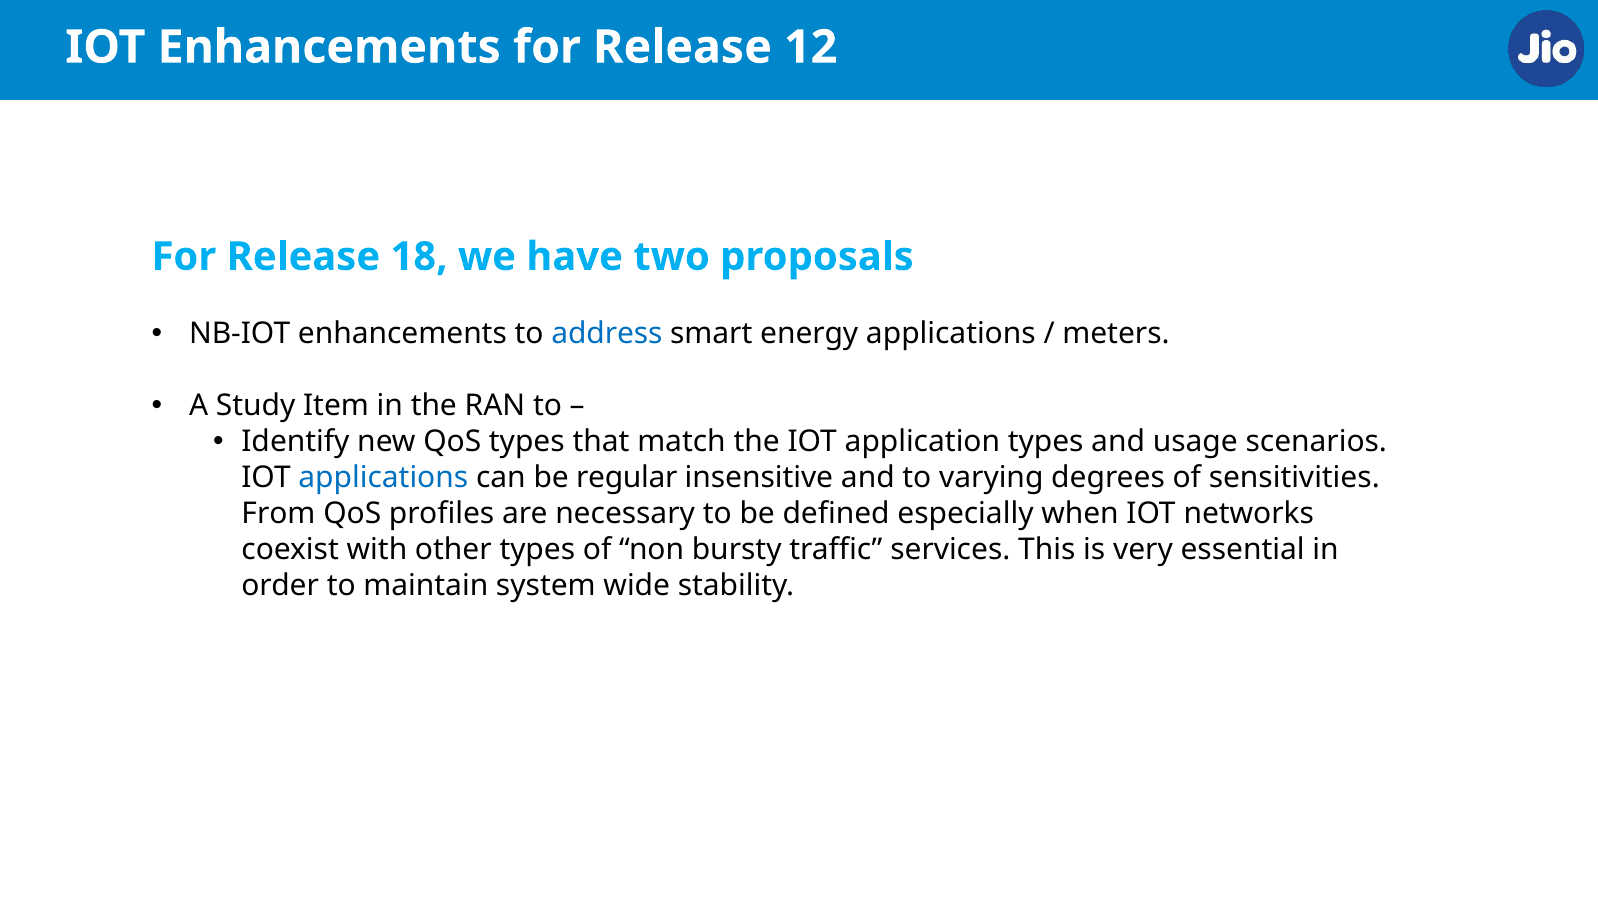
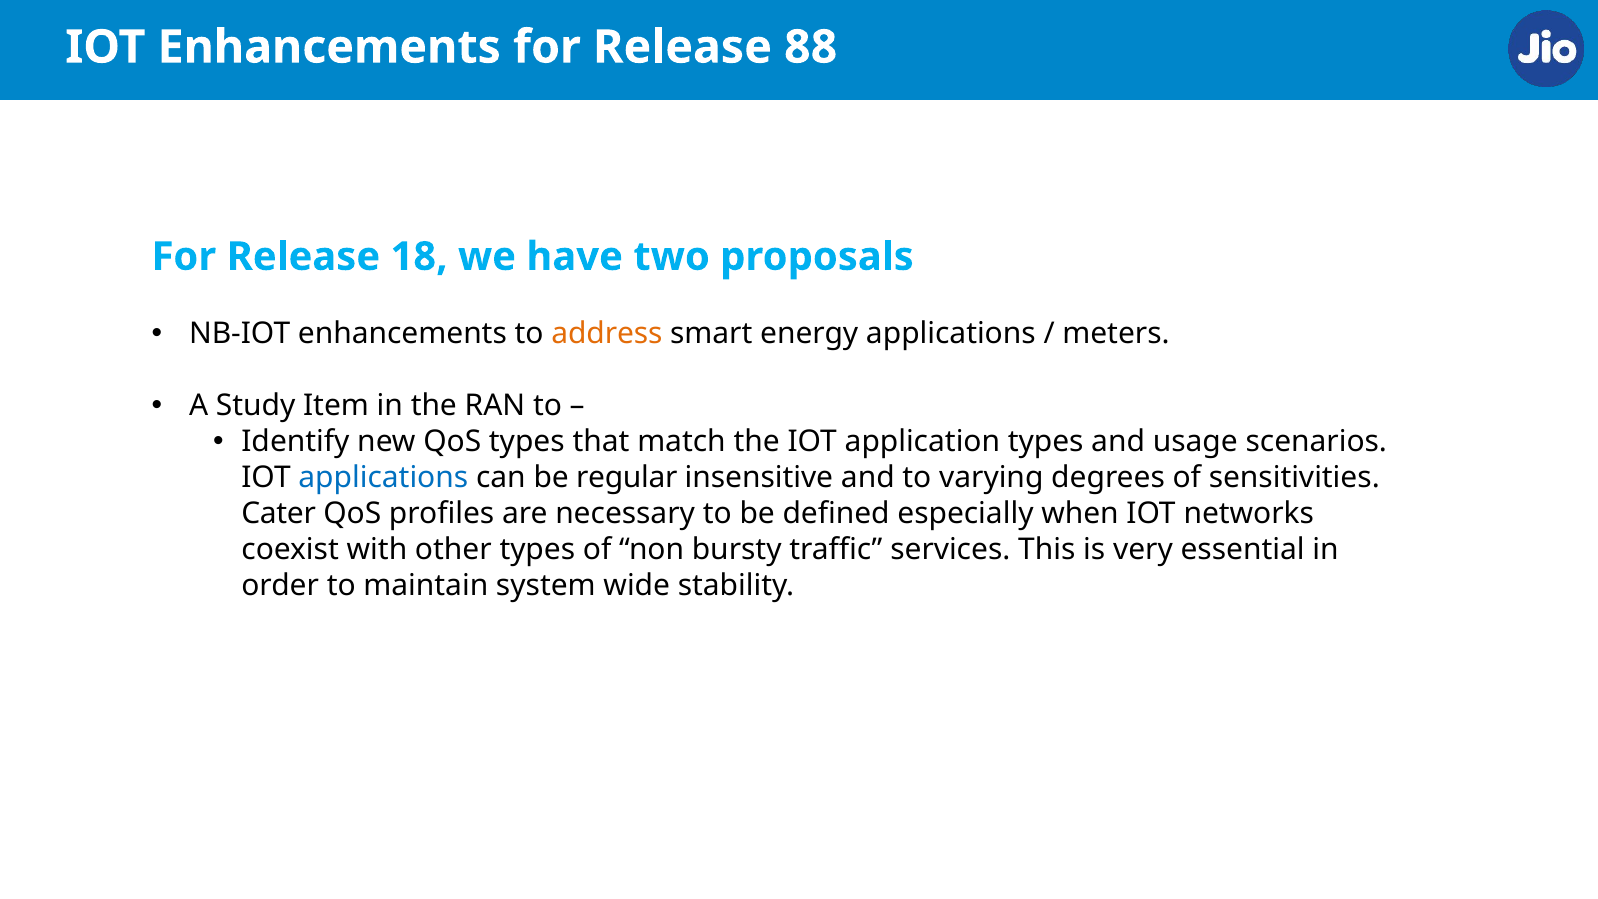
12: 12 -> 88 (811, 47)
address colour: blue -> orange (607, 334)
From: From -> Cater (279, 514)
